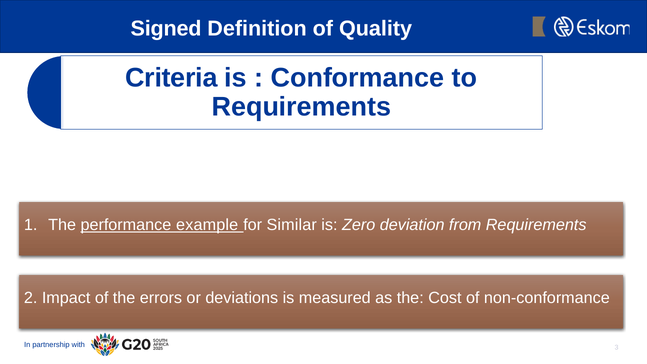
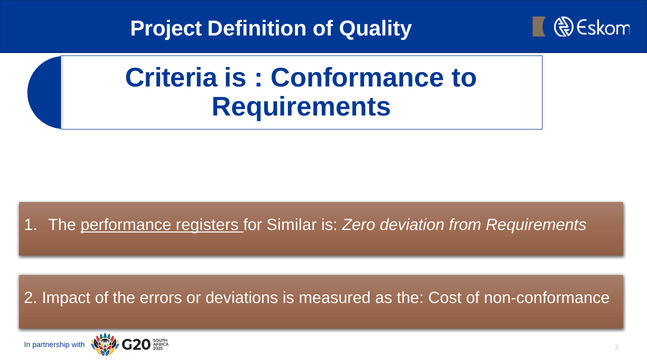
Signed: Signed -> Project (166, 28)
example: example -> registers (207, 225)
